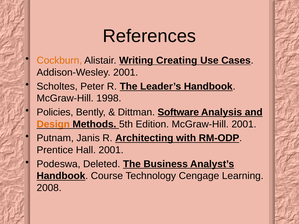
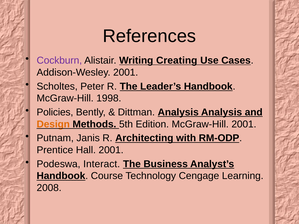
Cockburn colour: orange -> purple (59, 61)
Dittman Software: Software -> Analysis (178, 112)
Deleted: Deleted -> Interact (102, 164)
